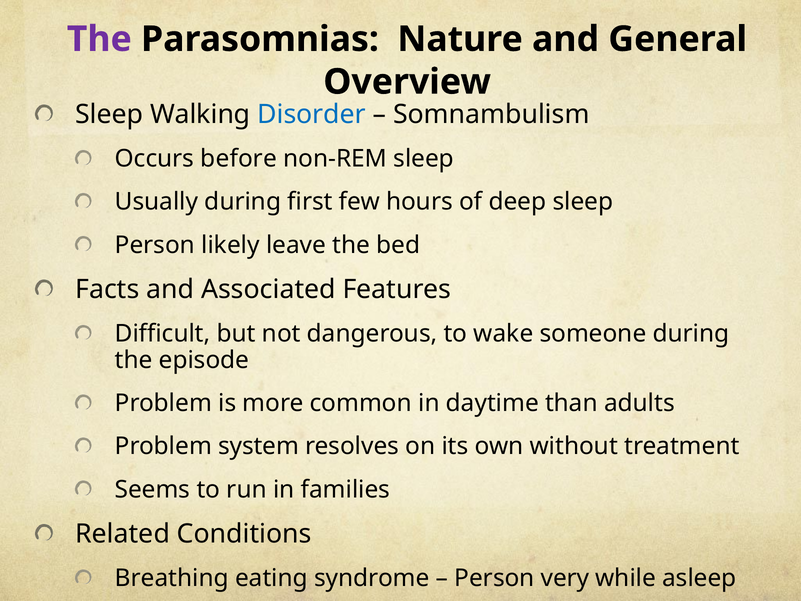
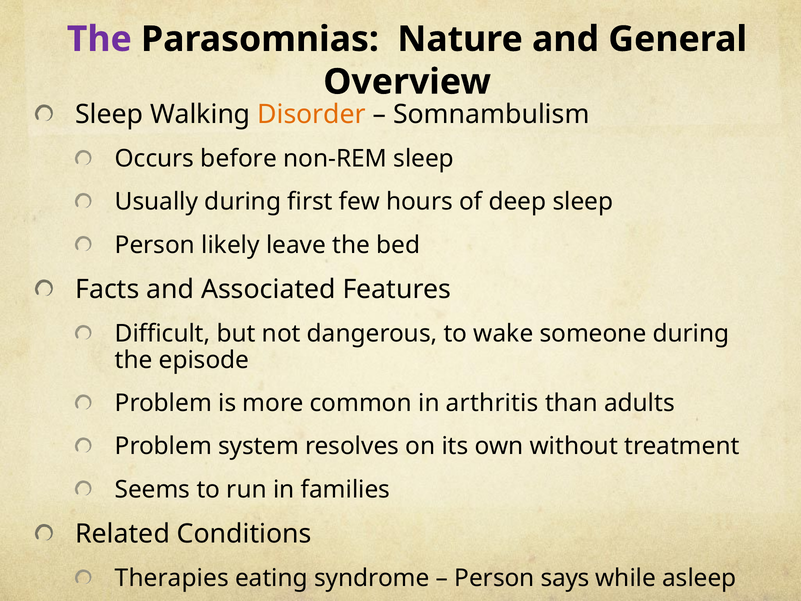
Disorder colour: blue -> orange (312, 114)
daytime: daytime -> arthritis (492, 403)
Breathing: Breathing -> Therapies (172, 578)
very: very -> says (565, 578)
